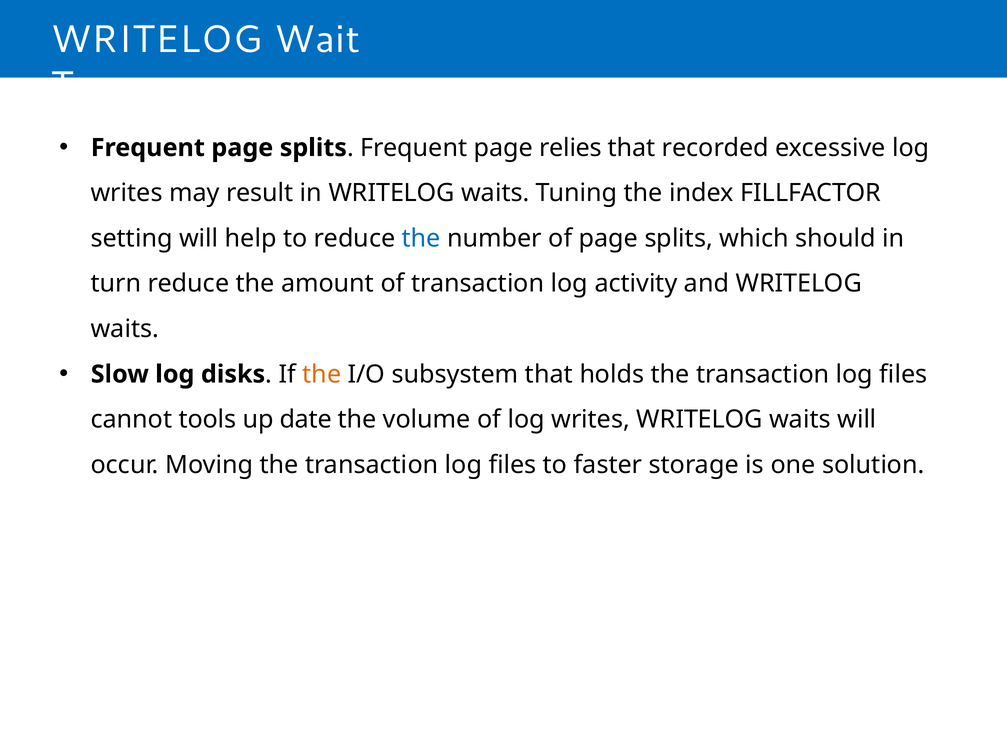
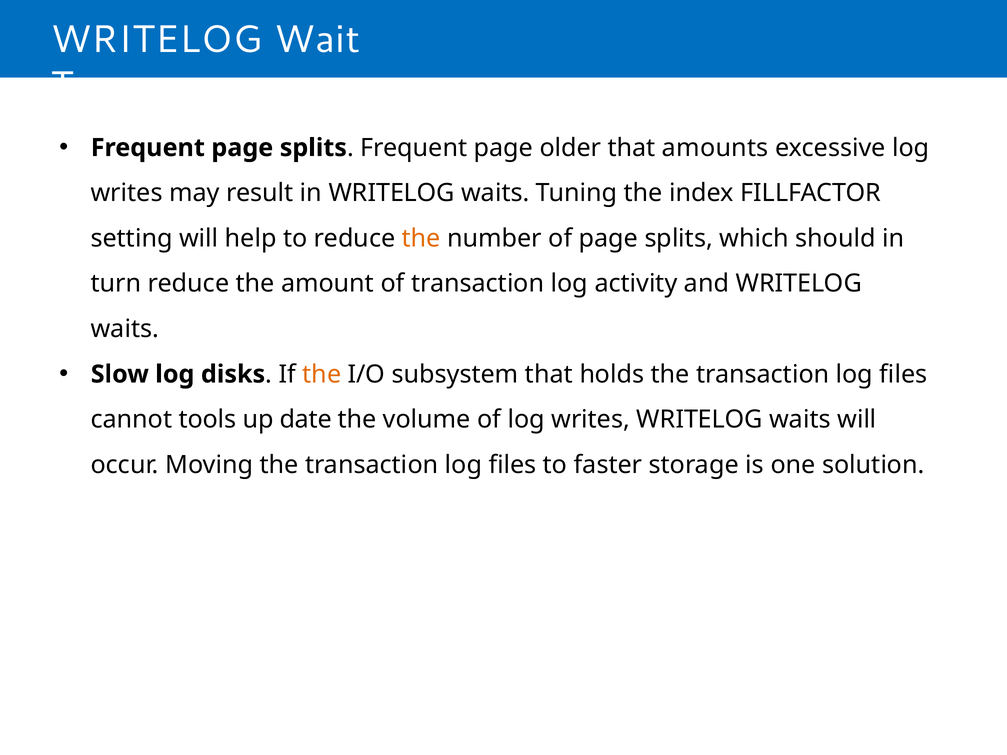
relies: relies -> older (570, 148)
recorded: recorded -> amounts (715, 148)
the colour: blue -> orange (421, 238)
